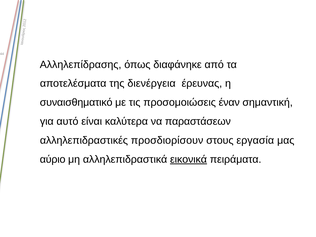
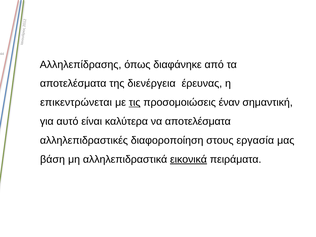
συναισθηματικό: συναισθηματικό -> επικεντρώνεται (76, 102)
τις underline: none -> present (135, 102)
να παραστάσεων: παραστάσεων -> αποτελέσματα (198, 121)
προσδιορίσουν: προσδιορίσουν -> διαφοροποίηση (167, 140)
αύριο: αύριο -> βάση (53, 159)
